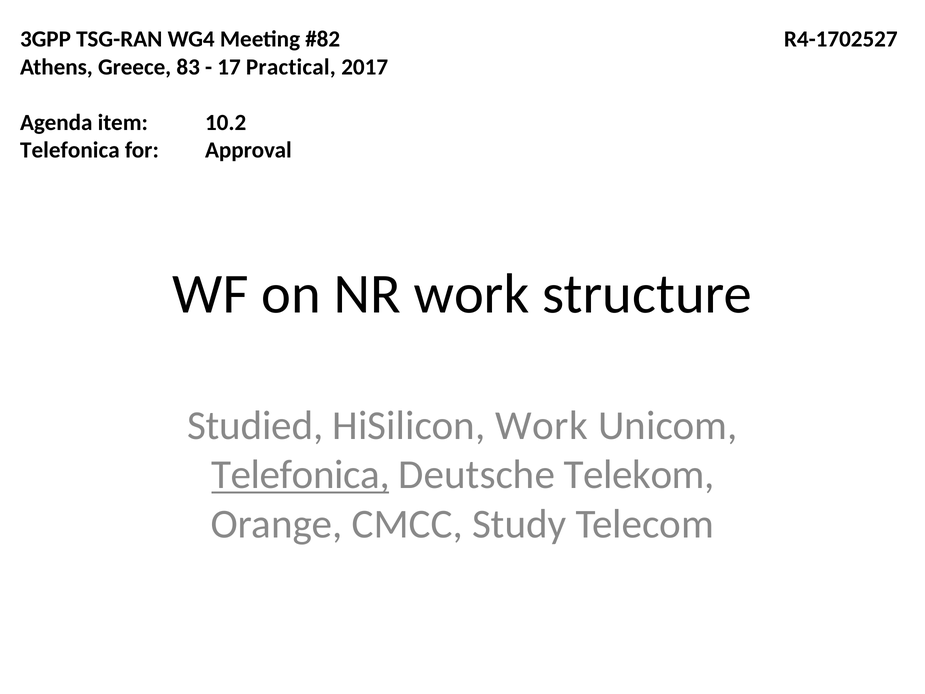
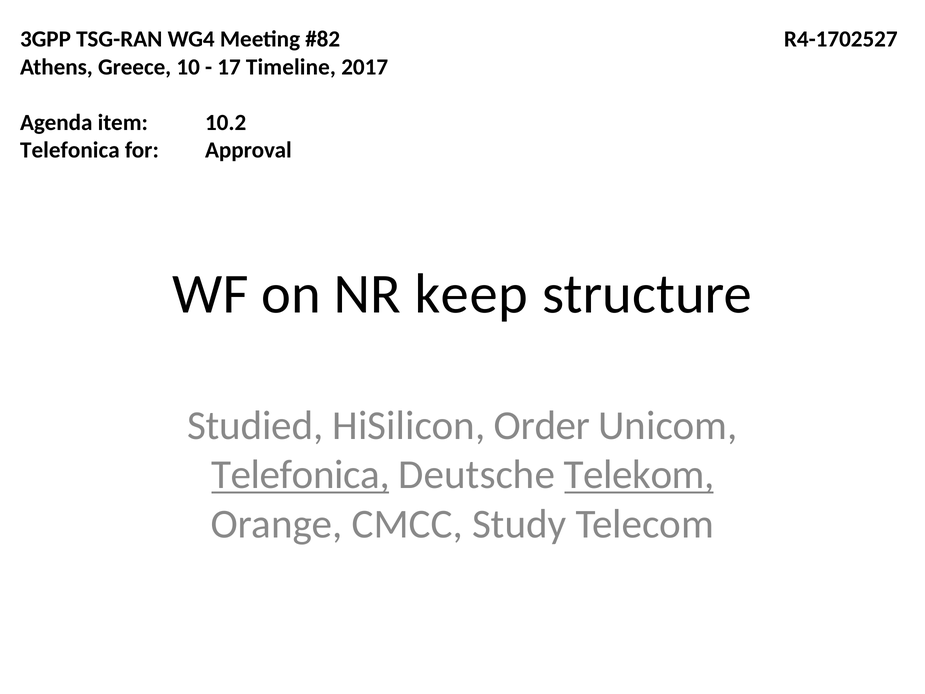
83: 83 -> 10 (188, 67)
Practical: Practical -> Timeline (291, 67)
NR work: work -> keep (471, 294)
HiSilicon Work: Work -> Order (542, 425)
Telekom underline: none -> present (639, 475)
